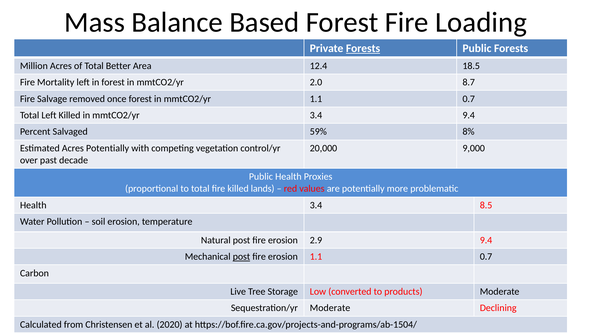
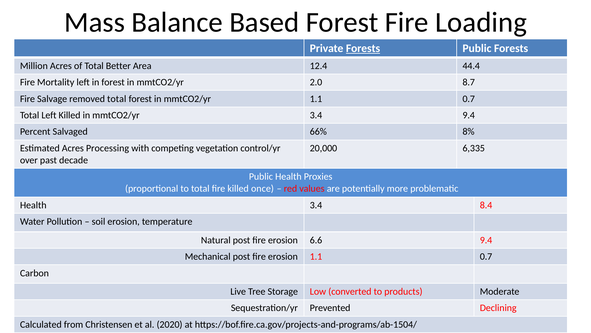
18.5: 18.5 -> 44.4 (471, 66)
removed once: once -> total (117, 99)
59%: 59% -> 66% (318, 132)
Acres Potentially: Potentially -> Processing (108, 148)
9,000: 9,000 -> 6,335 (474, 148)
lands: lands -> once (263, 188)
8.5: 8.5 -> 8.4 (486, 205)
2.9: 2.9 -> 6.6 (316, 240)
post underline: present -> none (241, 256)
Sequestration/yr Moderate: Moderate -> Prevented (330, 308)
